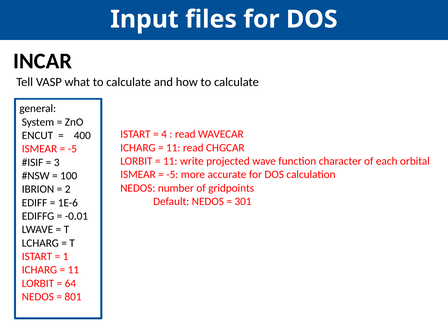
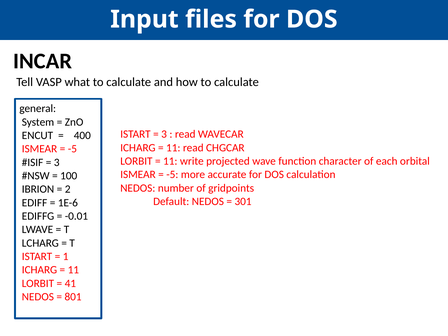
4: 4 -> 3 (164, 134)
64: 64 -> 41 (70, 283)
